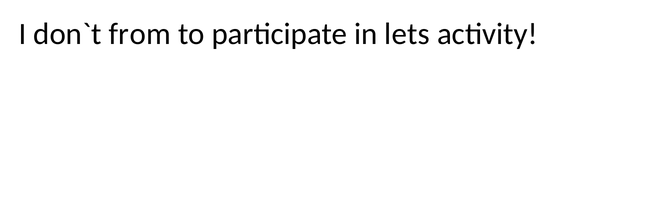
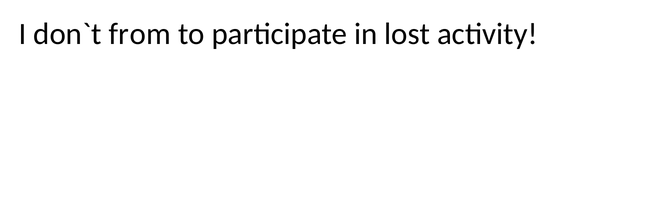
lets: lets -> lost (407, 34)
